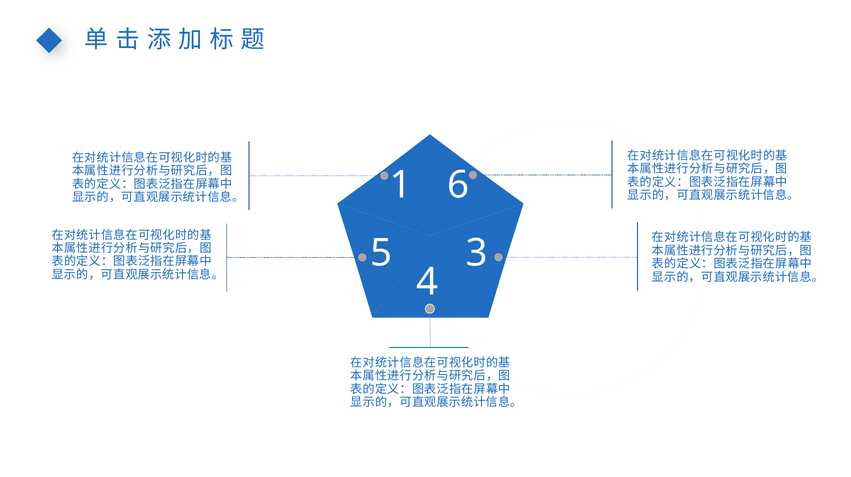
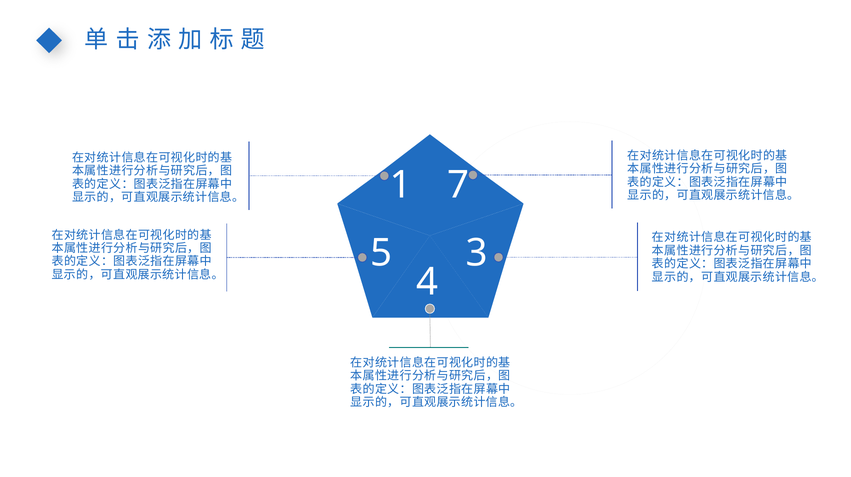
6: 6 -> 7 (458, 185)
